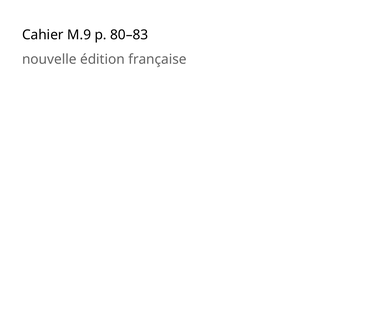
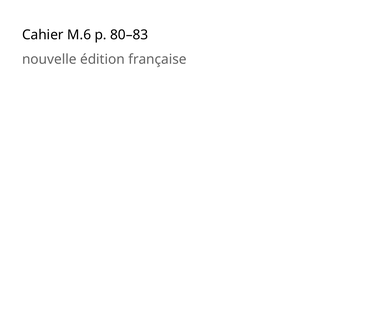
M.9: M.9 -> M.6 (79, 35)
